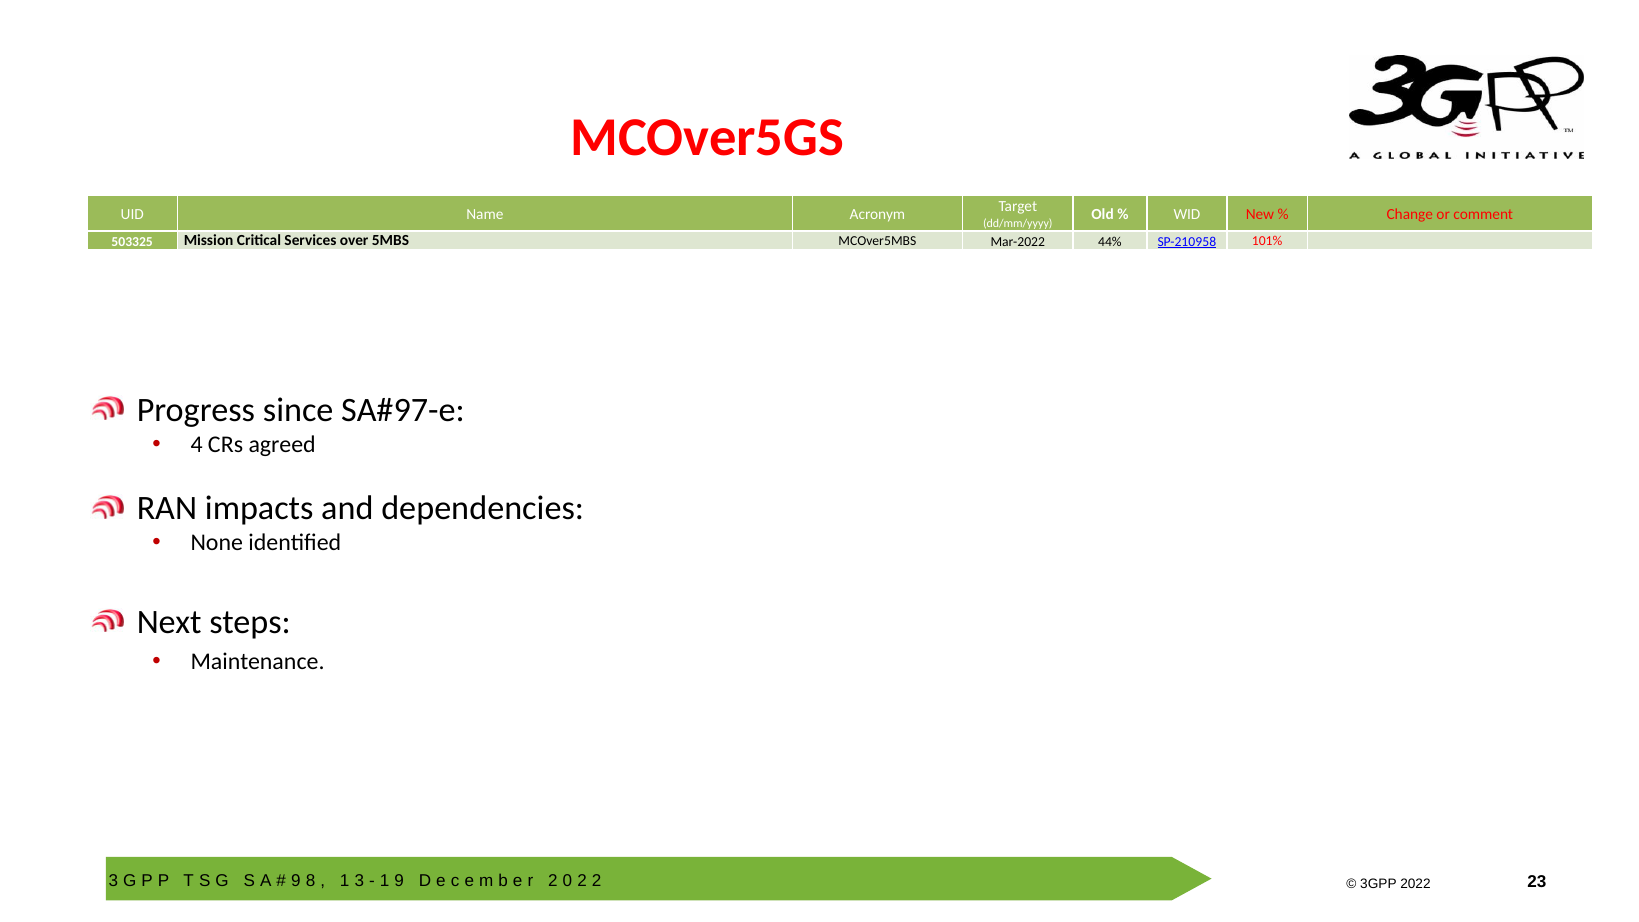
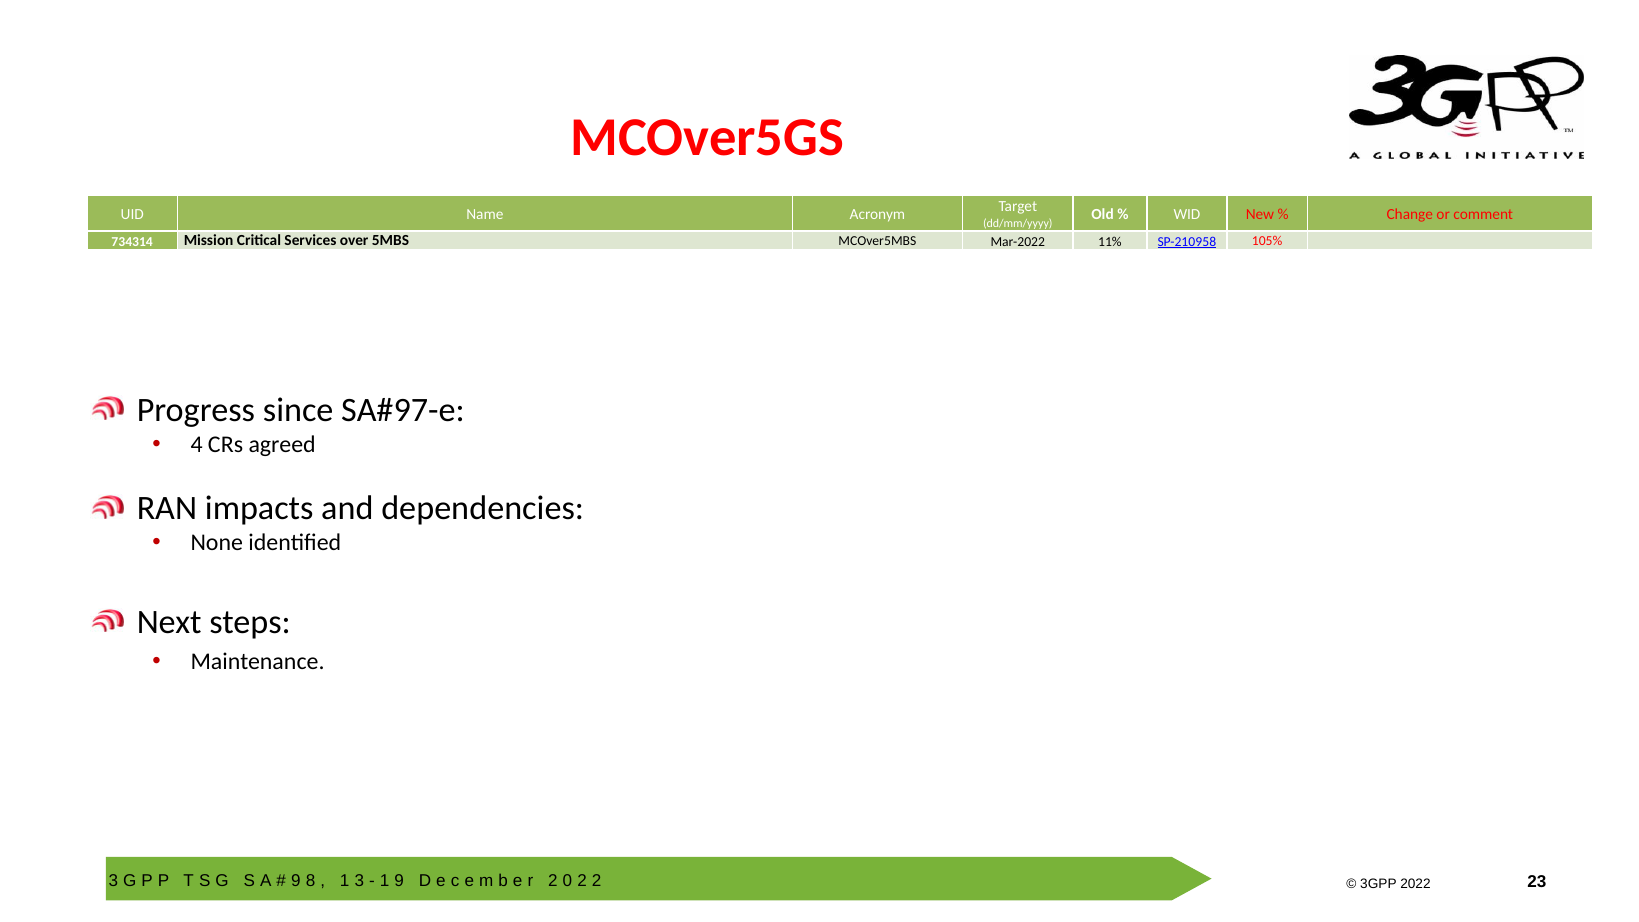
503325: 503325 -> 734314 (132, 241)
44%: 44% -> 11% (1110, 241)
101%: 101% -> 105% (1267, 241)
